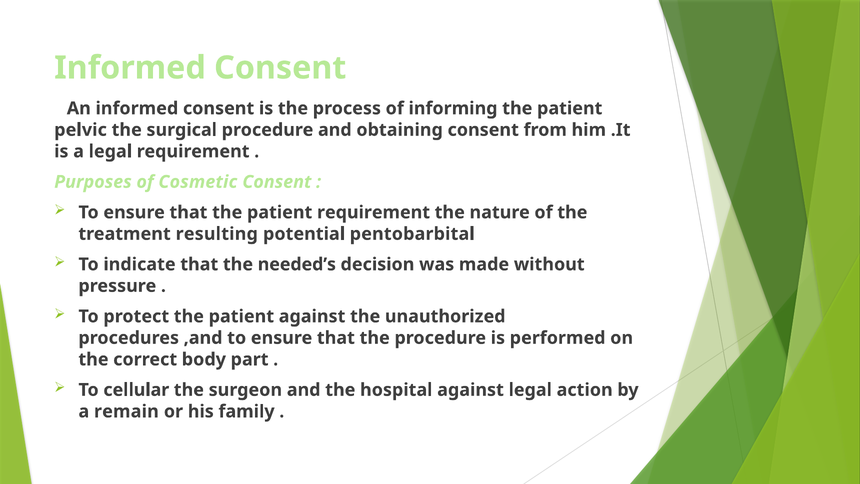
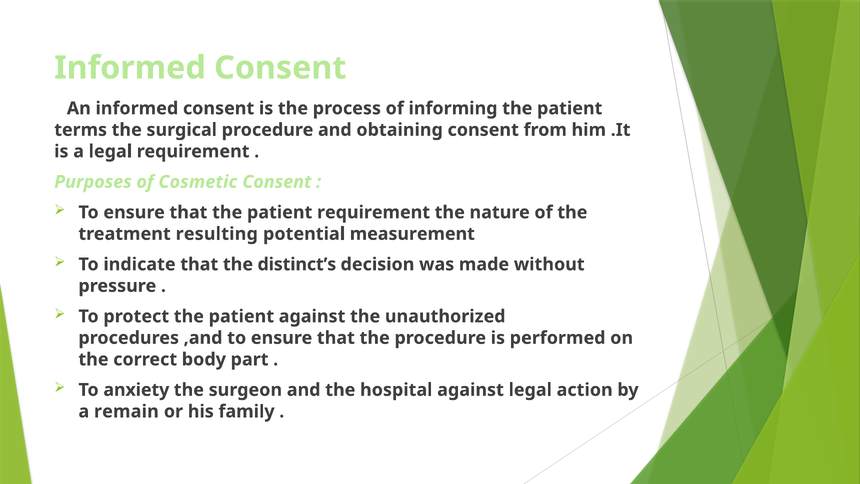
pelvic: pelvic -> terms (81, 130)
pentobarbital: pentobarbital -> measurement (412, 234)
needed’s: needed’s -> distinct’s (297, 264)
cellular: cellular -> anxiety (136, 390)
